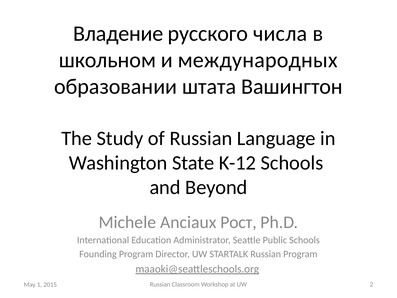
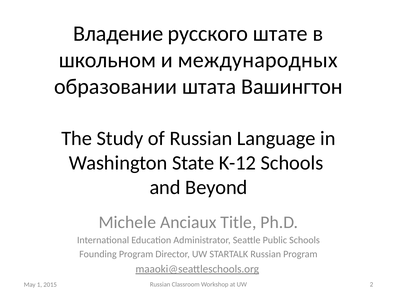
числа: числа -> штате (280, 34)
Рост: Рост -> Title (238, 222)
